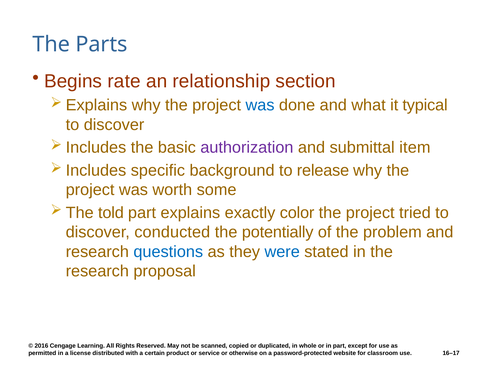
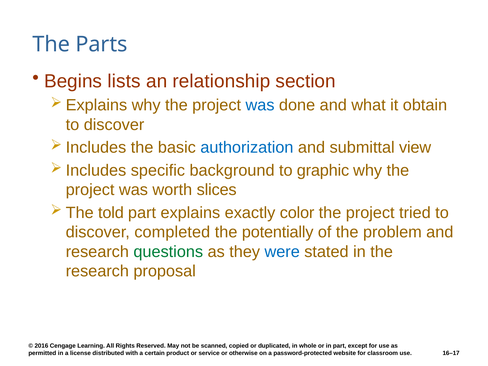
rate: rate -> lists (124, 81)
typical: typical -> obtain (425, 105)
authorization colour: purple -> blue (247, 148)
item: item -> view (415, 148)
release: release -> graphic (323, 170)
some: some -> slices (217, 190)
conducted: conducted -> completed (172, 232)
questions colour: blue -> green (168, 252)
